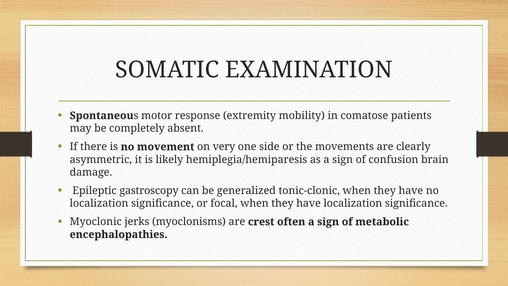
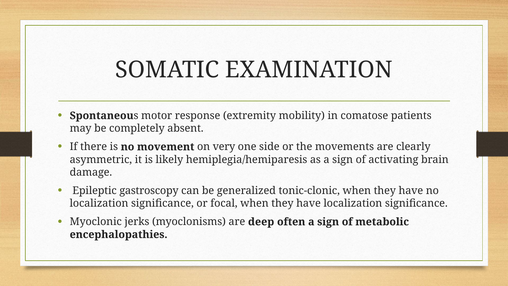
confusion: confusion -> activating (393, 159)
crest: crest -> deep (261, 222)
